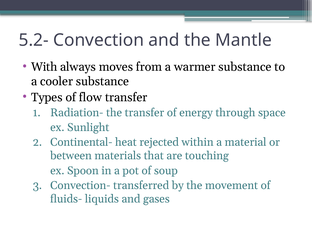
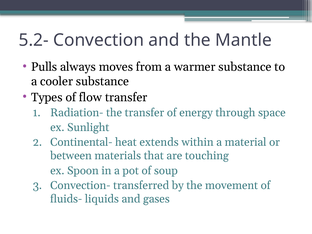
With: With -> Pulls (44, 67)
rejected: rejected -> extends (159, 142)
